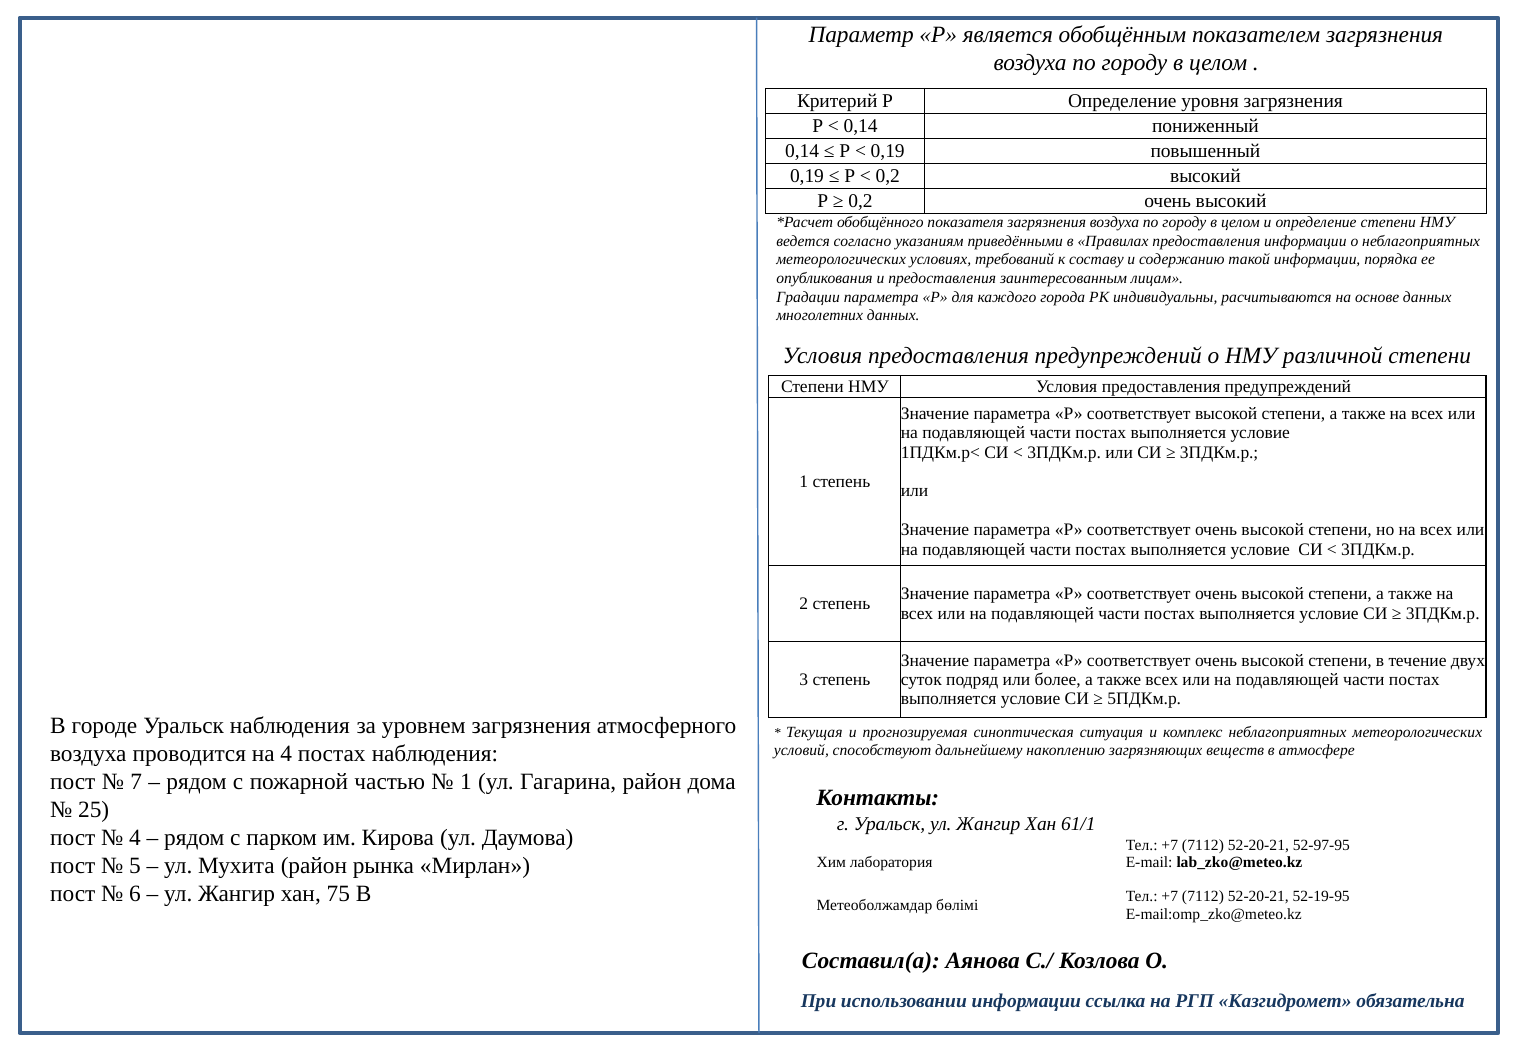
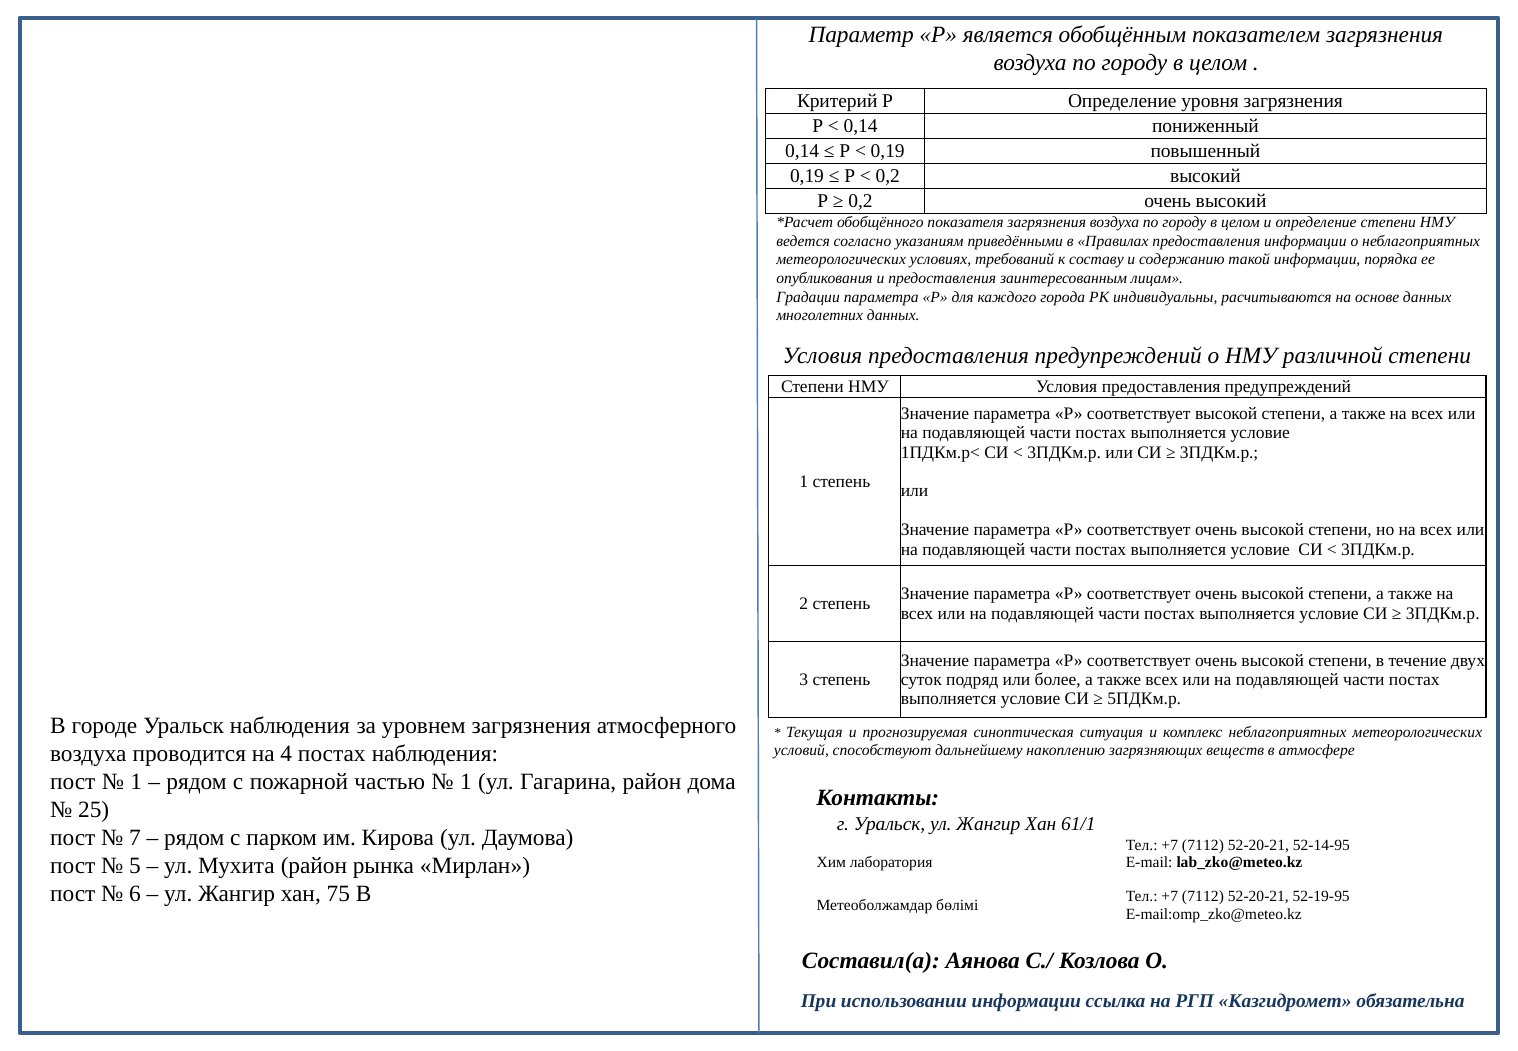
7: 7 -> 1 (136, 782)
4: 4 -> 7 (135, 838)
52-97-95: 52-97-95 -> 52-14-95 (1321, 845)
